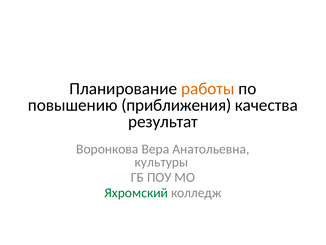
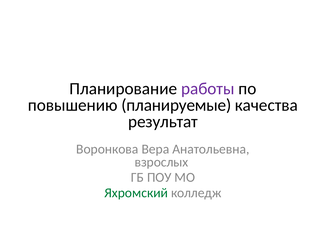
работы colour: orange -> purple (208, 88)
приближения: приближения -> планируемые (176, 105)
культуры: культуры -> взрослых (161, 162)
